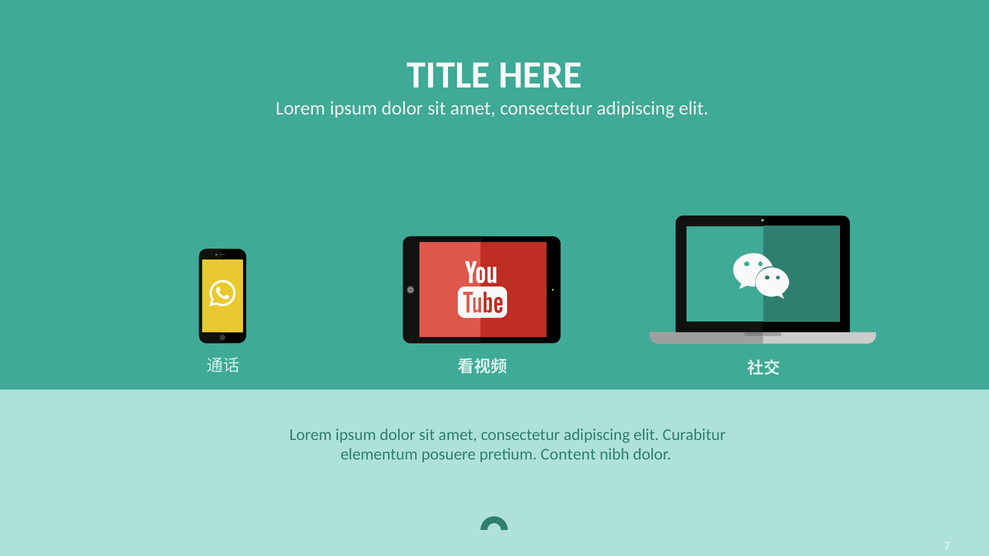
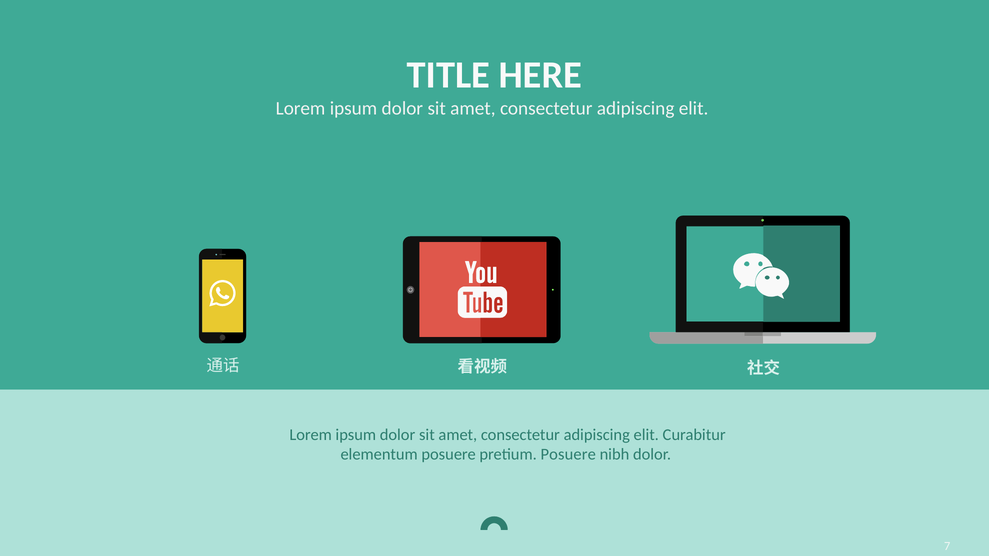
pretium Content: Content -> Posuere (568, 455)
